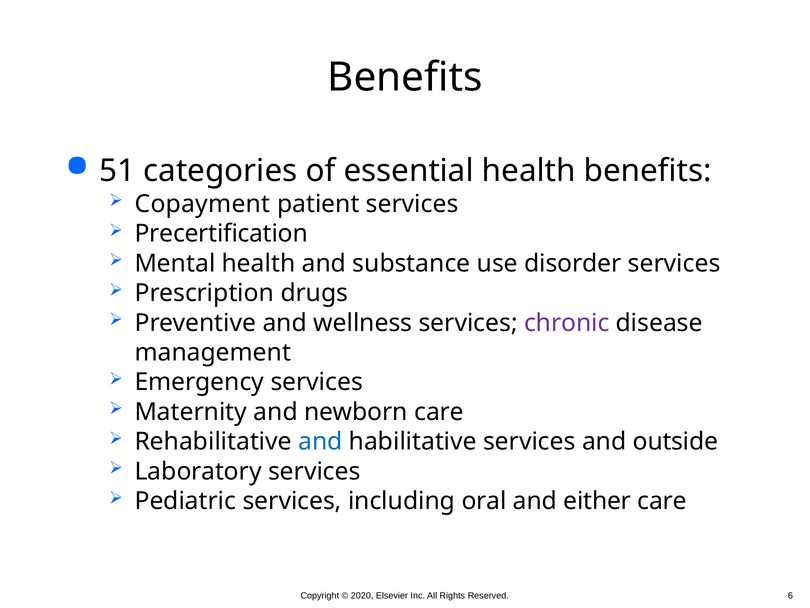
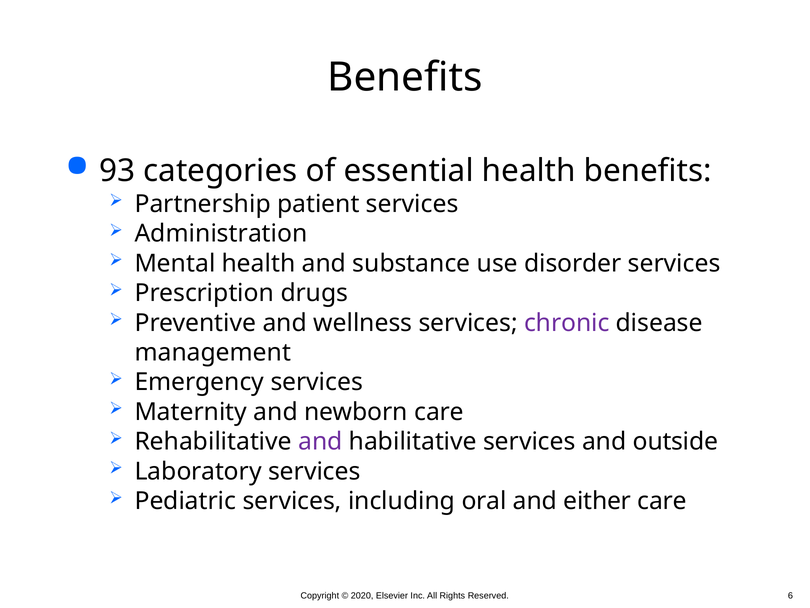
51: 51 -> 93 (117, 171)
Copayment: Copayment -> Partnership (203, 204)
Precertification: Precertification -> Administration (221, 234)
and colour: blue -> purple (320, 441)
